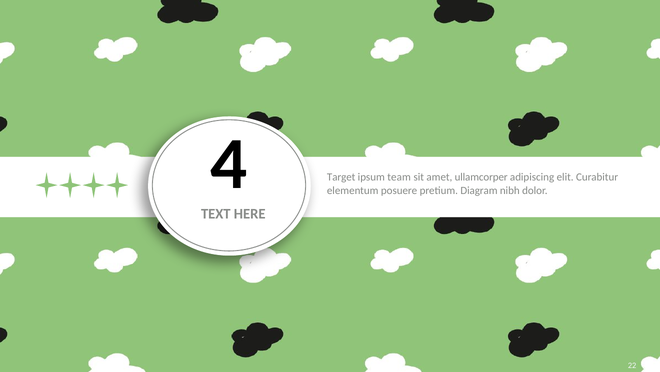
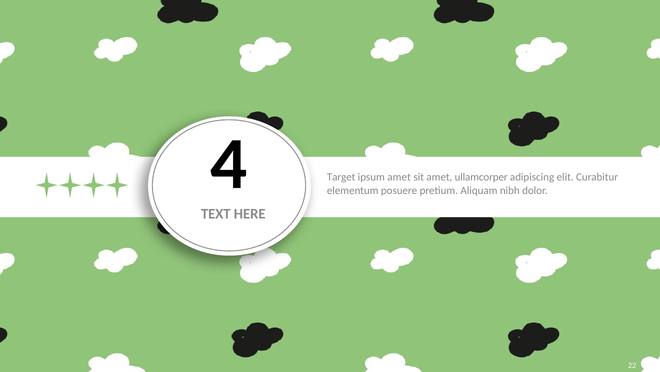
ipsum team: team -> amet (399, 177)
Diagram: Diagram -> Aliquam (479, 190)
